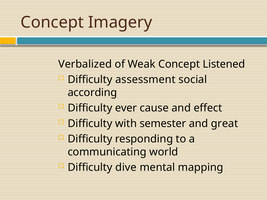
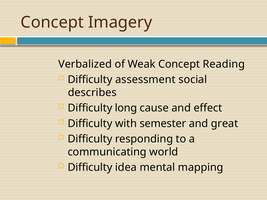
Listened: Listened -> Reading (224, 64)
according: according -> describes (92, 93)
ever: ever -> long (126, 108)
dive: dive -> idea (126, 168)
